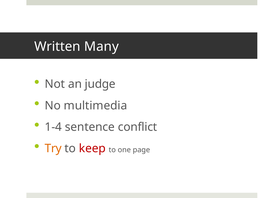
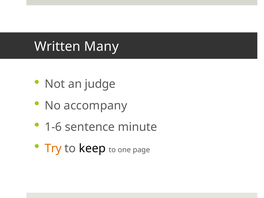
multimedia: multimedia -> accompany (96, 106)
1-4: 1-4 -> 1-6 (53, 127)
conflict: conflict -> minute (138, 127)
keep colour: red -> black (92, 148)
